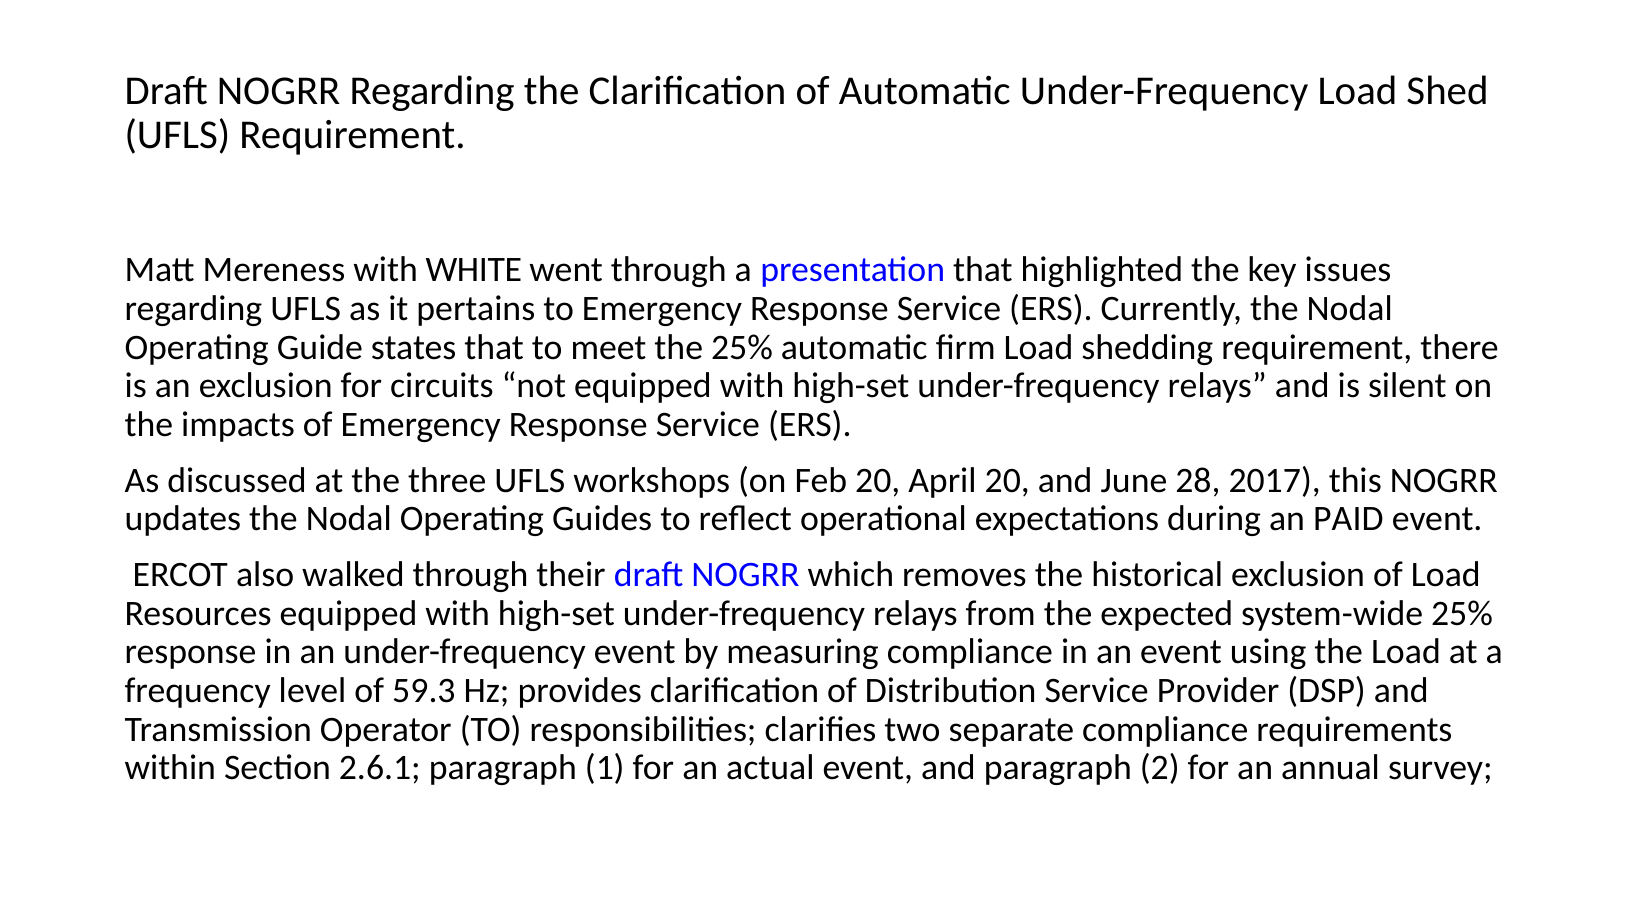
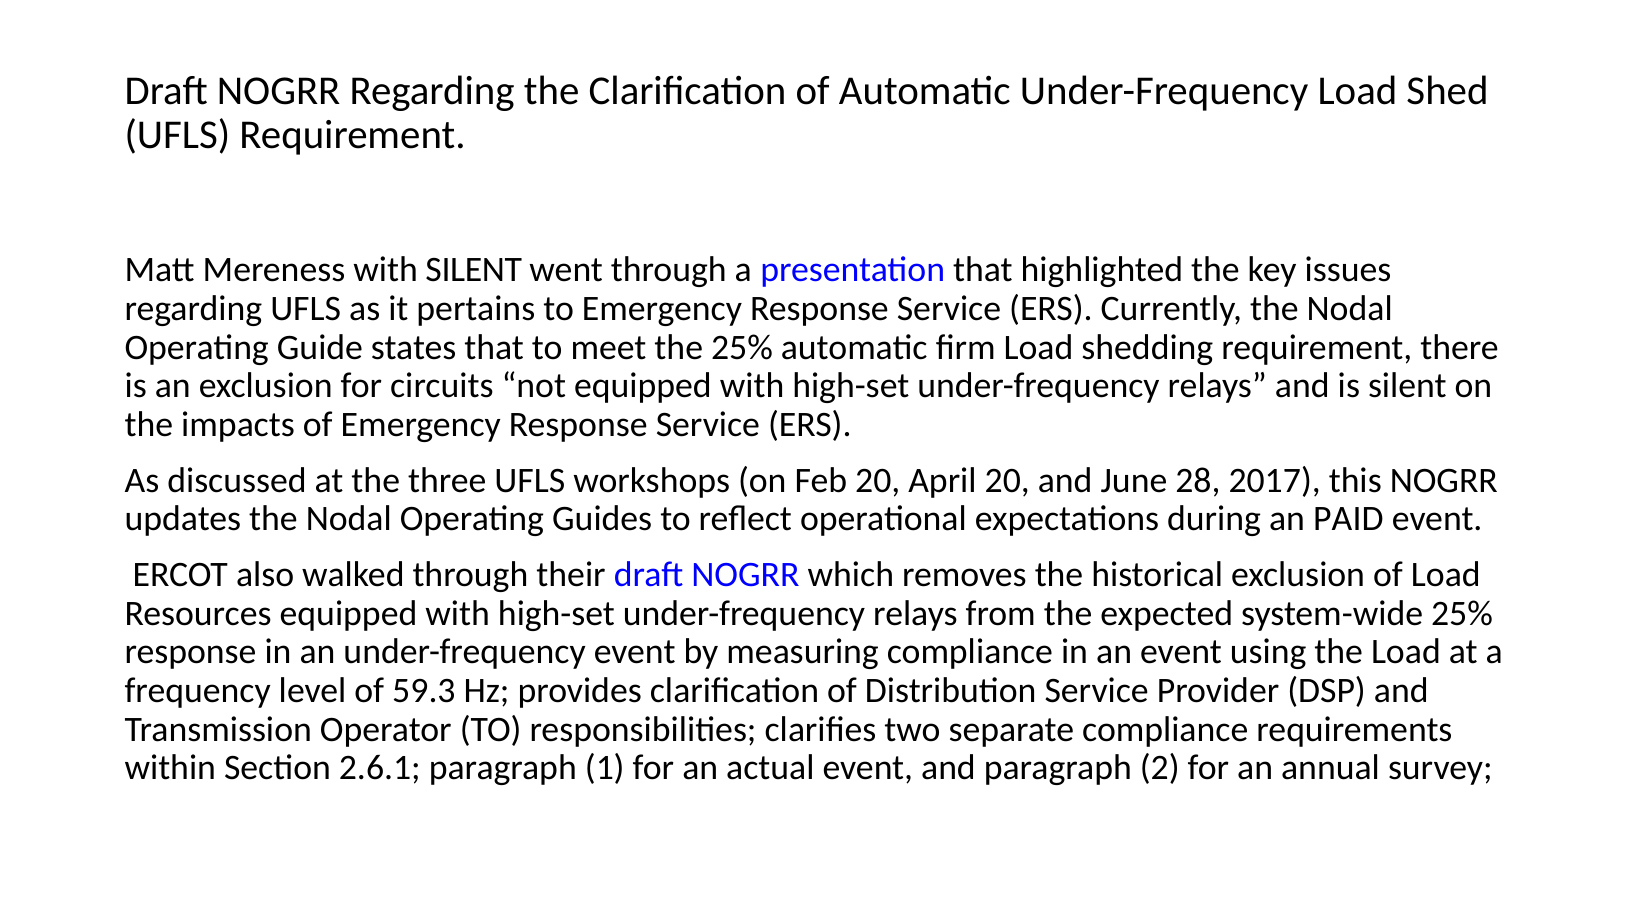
with WHITE: WHITE -> SILENT (474, 270)
